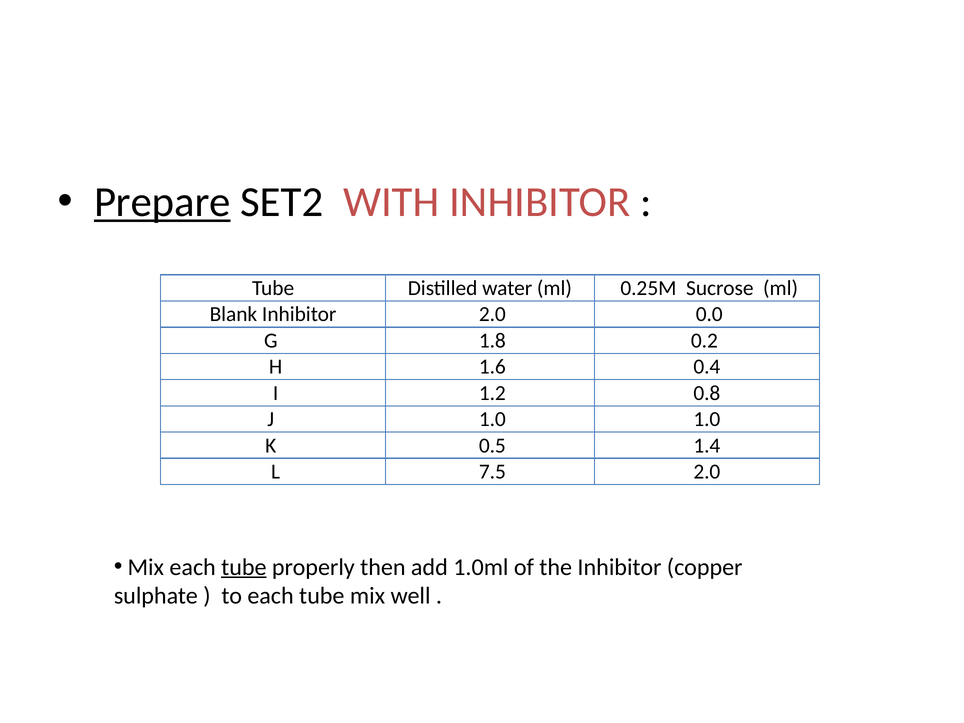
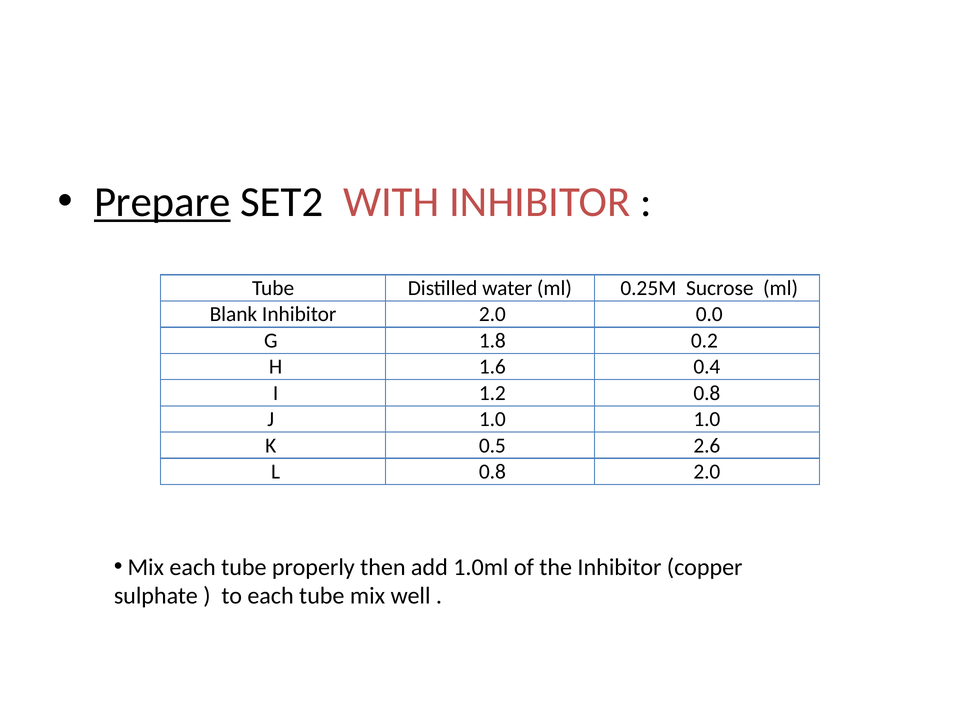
1.4: 1.4 -> 2.6 (707, 445)
L 7.5: 7.5 -> 0.8 (492, 472)
tube underline: present -> none (244, 567)
